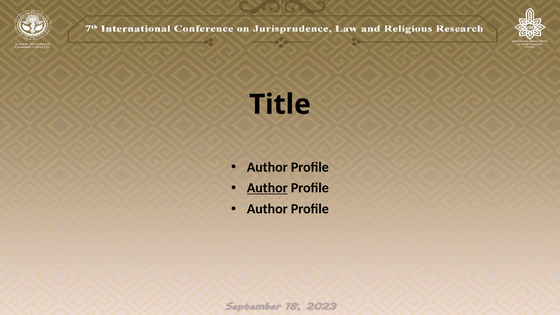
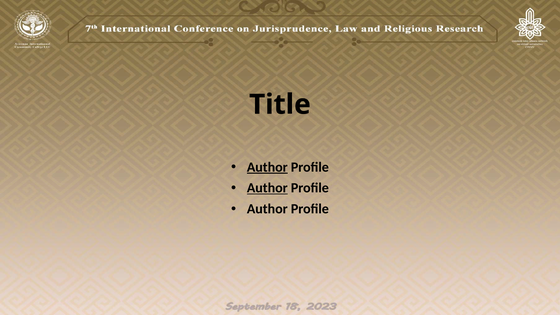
Author underline: none -> present (267, 167)
